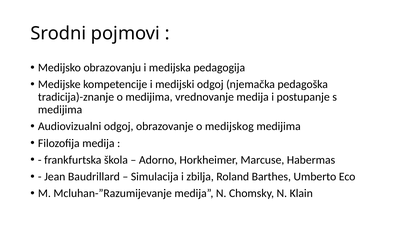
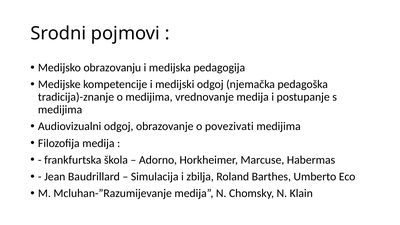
medijskog: medijskog -> povezivati (229, 126)
